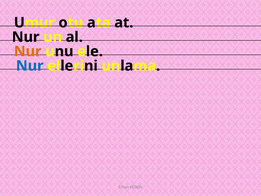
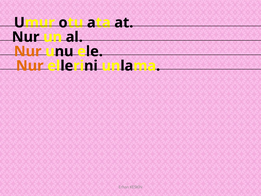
Nur colour: blue -> orange (30, 66)
